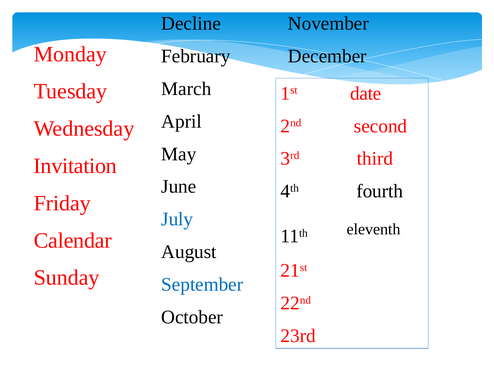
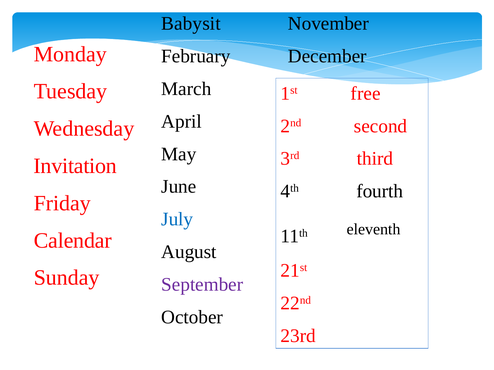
Decline: Decline -> Babysit (191, 24)
date: date -> free (366, 94)
September colour: blue -> purple (202, 285)
